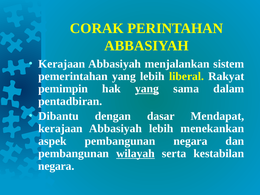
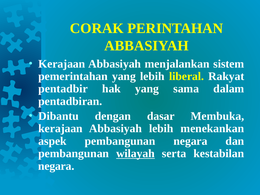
pemimpin: pemimpin -> pentadbir (63, 89)
yang underline: present -> none (147, 89)
Mendapat: Mendapat -> Membuka (217, 116)
